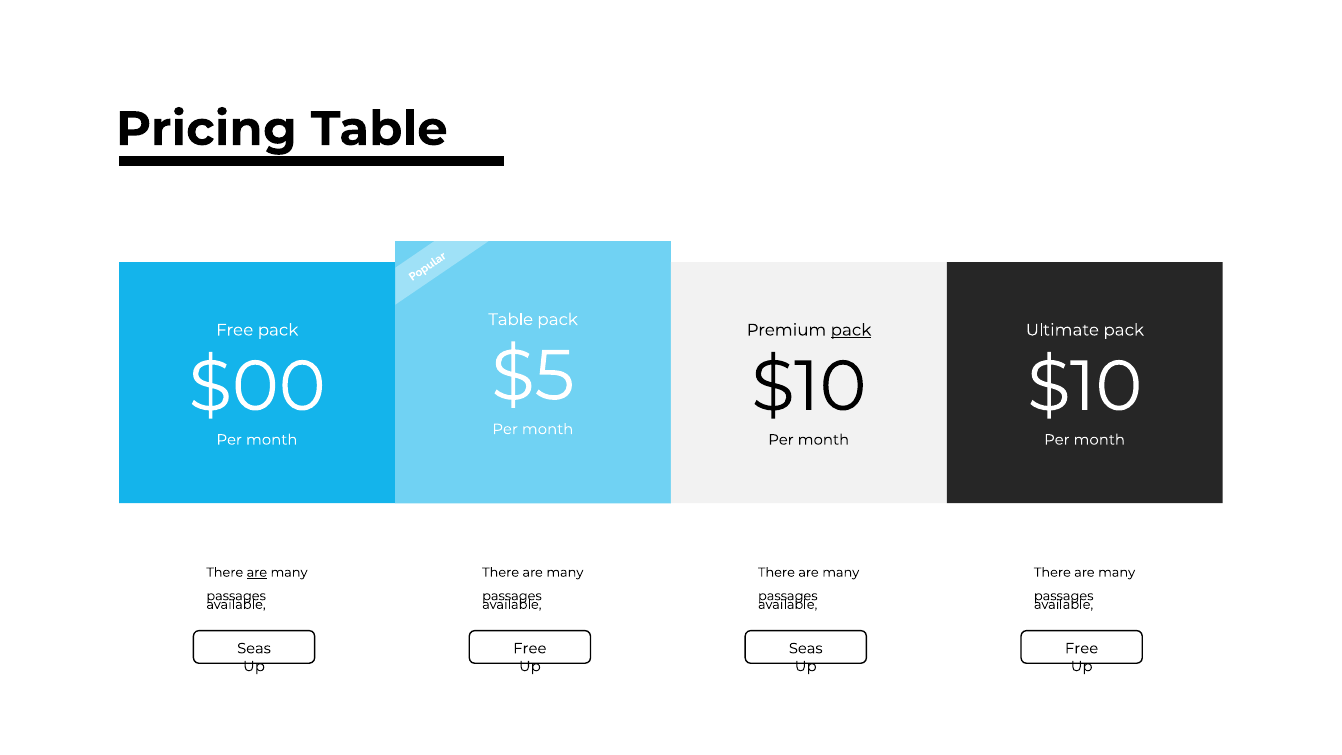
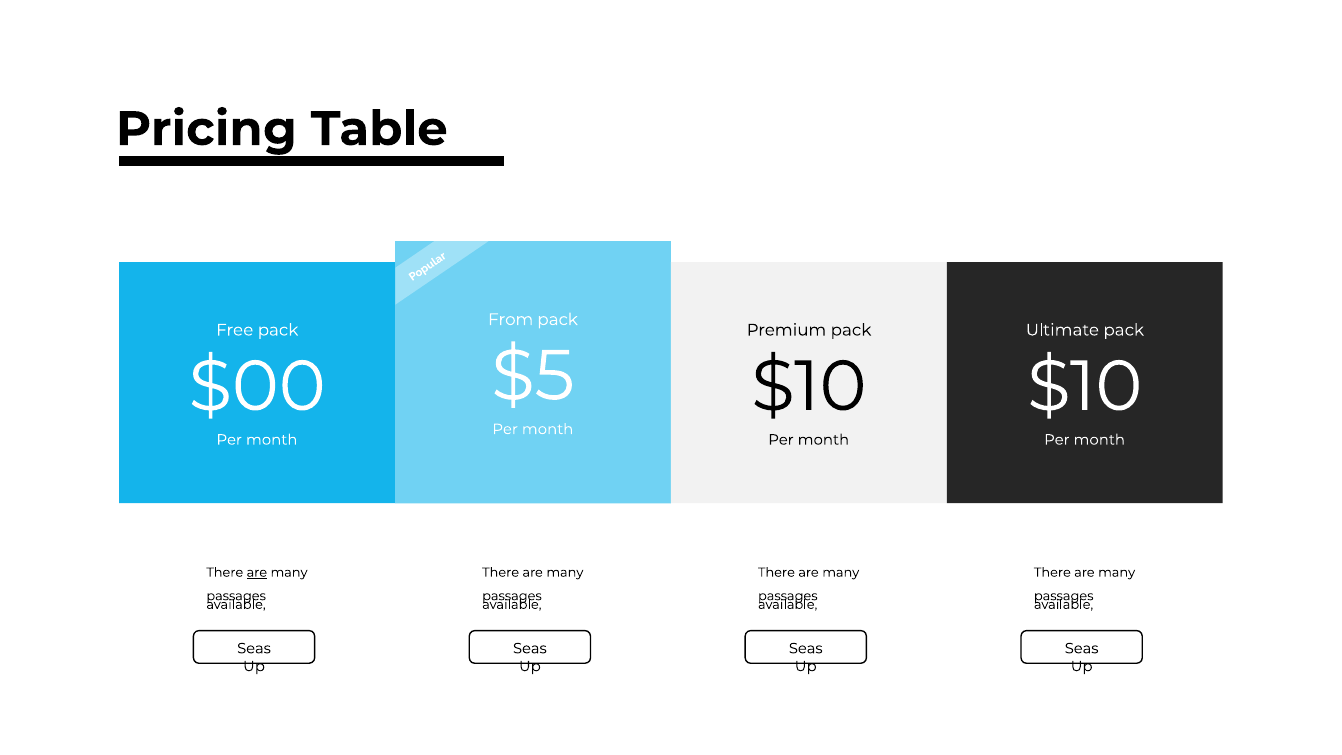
Table: Table -> From (511, 319)
pack underline: present -> none (851, 330)
Free: Free -> Seas (530, 648)
Free: Free -> Seas (1082, 648)
